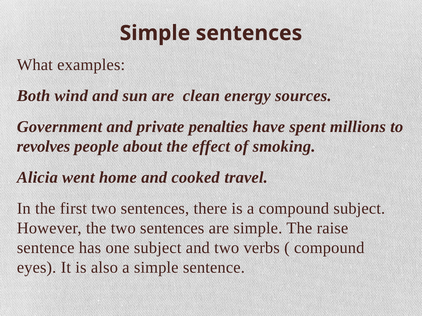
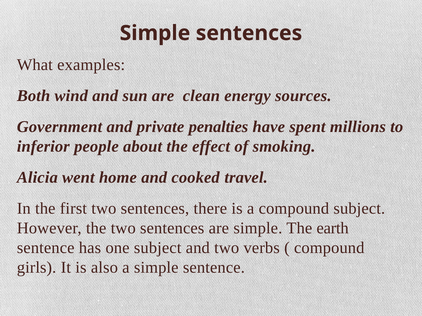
revolves: revolves -> inferior (43, 147)
raise: raise -> earth (333, 228)
eyes: eyes -> girls (37, 268)
